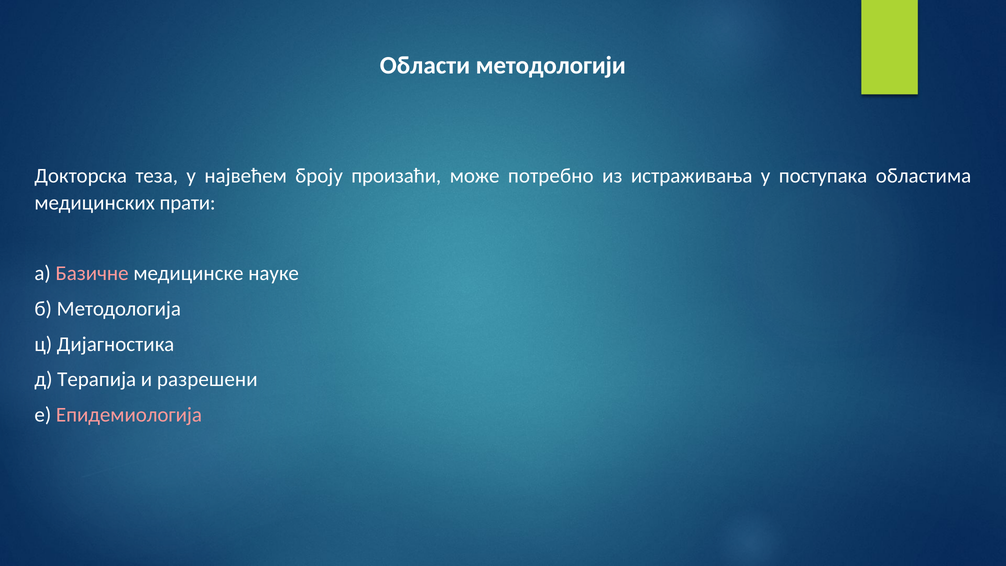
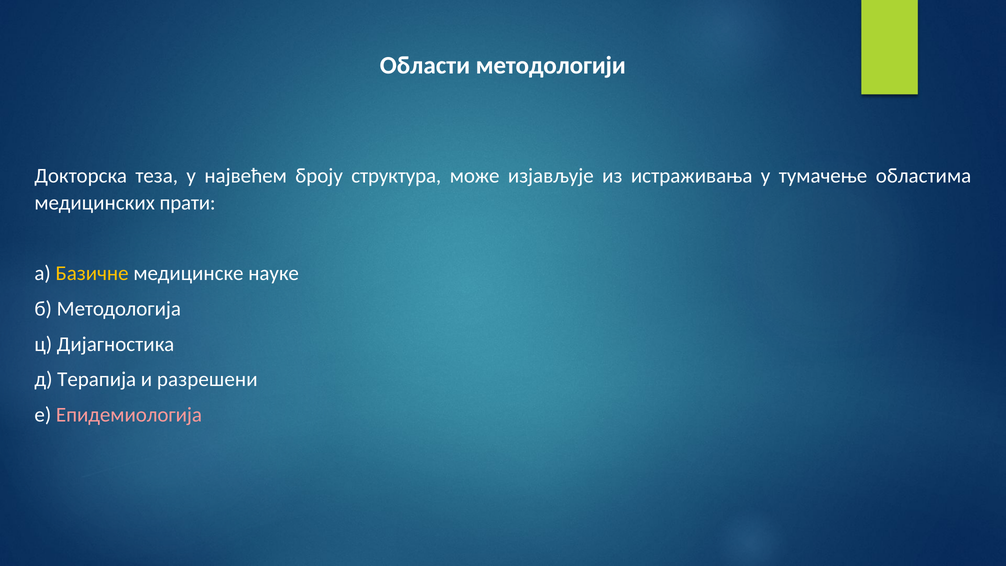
произаћи: произаћи -> структура (396, 176)
потребно: потребно -> изјављује (551, 176)
поступака: поступака -> тумачење (823, 176)
Базичне colour: pink -> yellow (92, 273)
